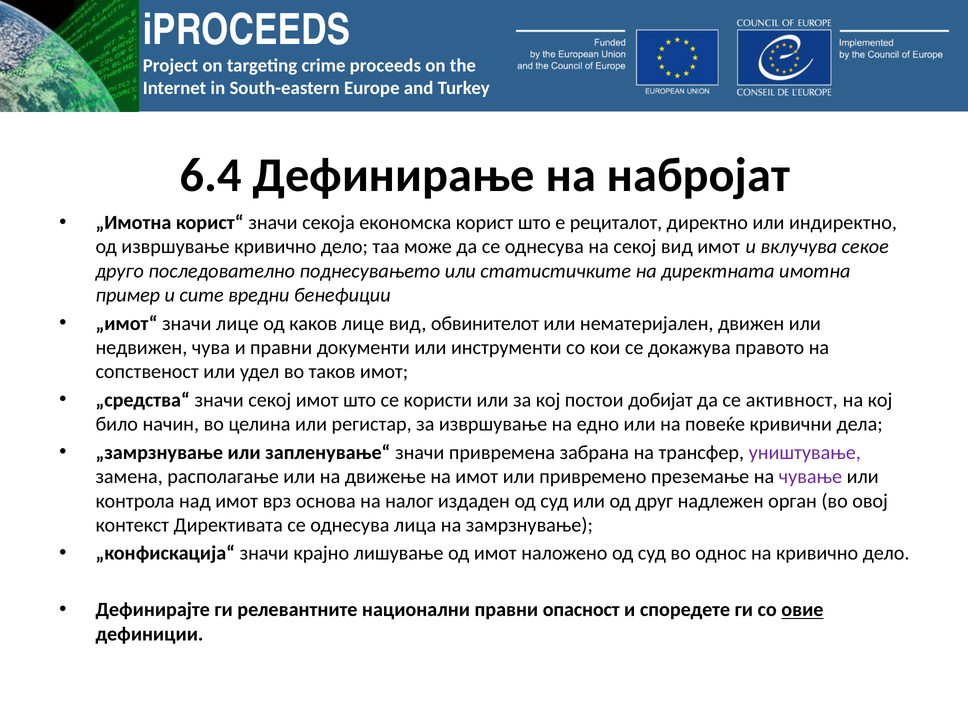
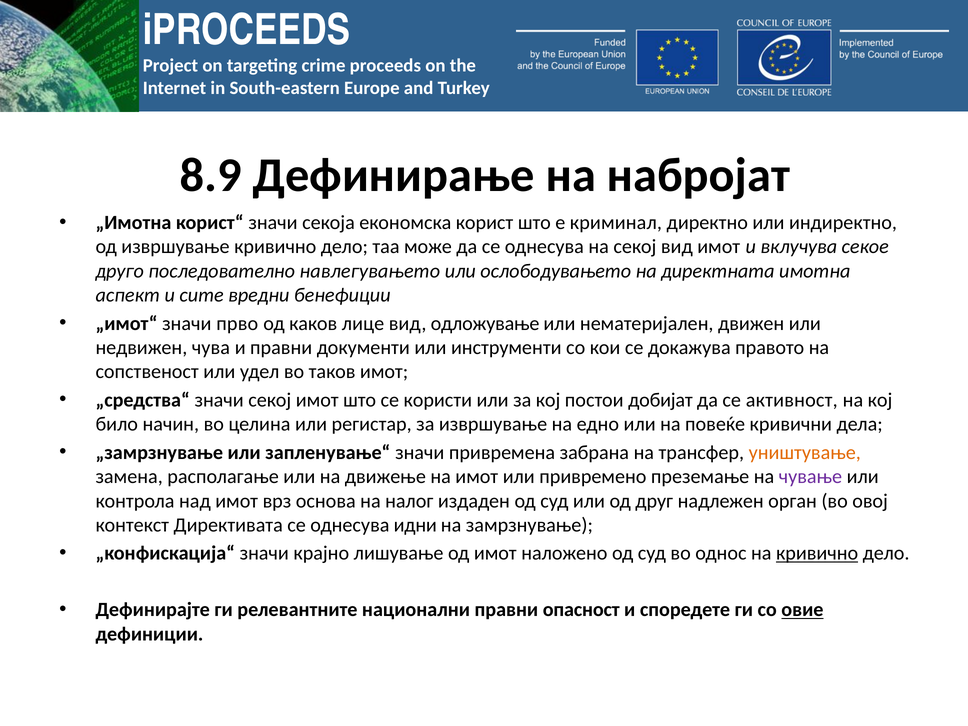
6.4: 6.4 -> 8.9 (211, 175)
рециталот: рециталот -> криминал (616, 223)
поднесувањето: поднесувањето -> навлегувањето (370, 271)
статистичките: статистичките -> ослободувањето (556, 271)
пример: пример -> аспект (128, 295)
значи лице: лице -> прво (237, 323)
обвинителот: обвинителот -> одложување (485, 323)
уништување colour: purple -> orange (805, 452)
лица: лица -> идни (415, 525)
кривично underline: none -> present (817, 553)
